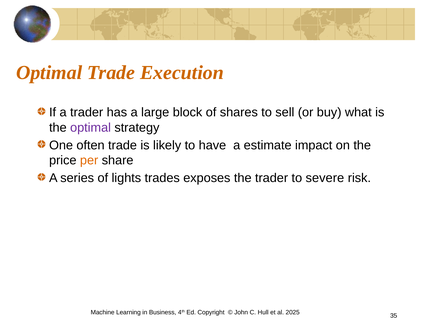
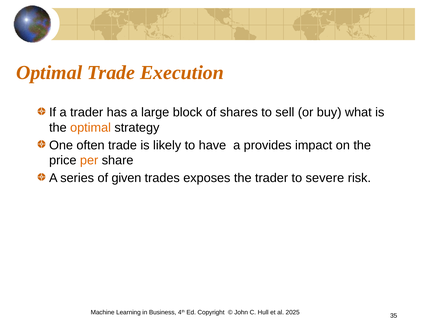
optimal colour: purple -> orange (91, 128)
estimate: estimate -> provides (268, 146)
lights: lights -> given (126, 178)
